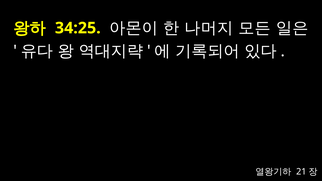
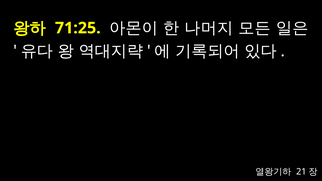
34:25: 34:25 -> 71:25 (78, 28)
